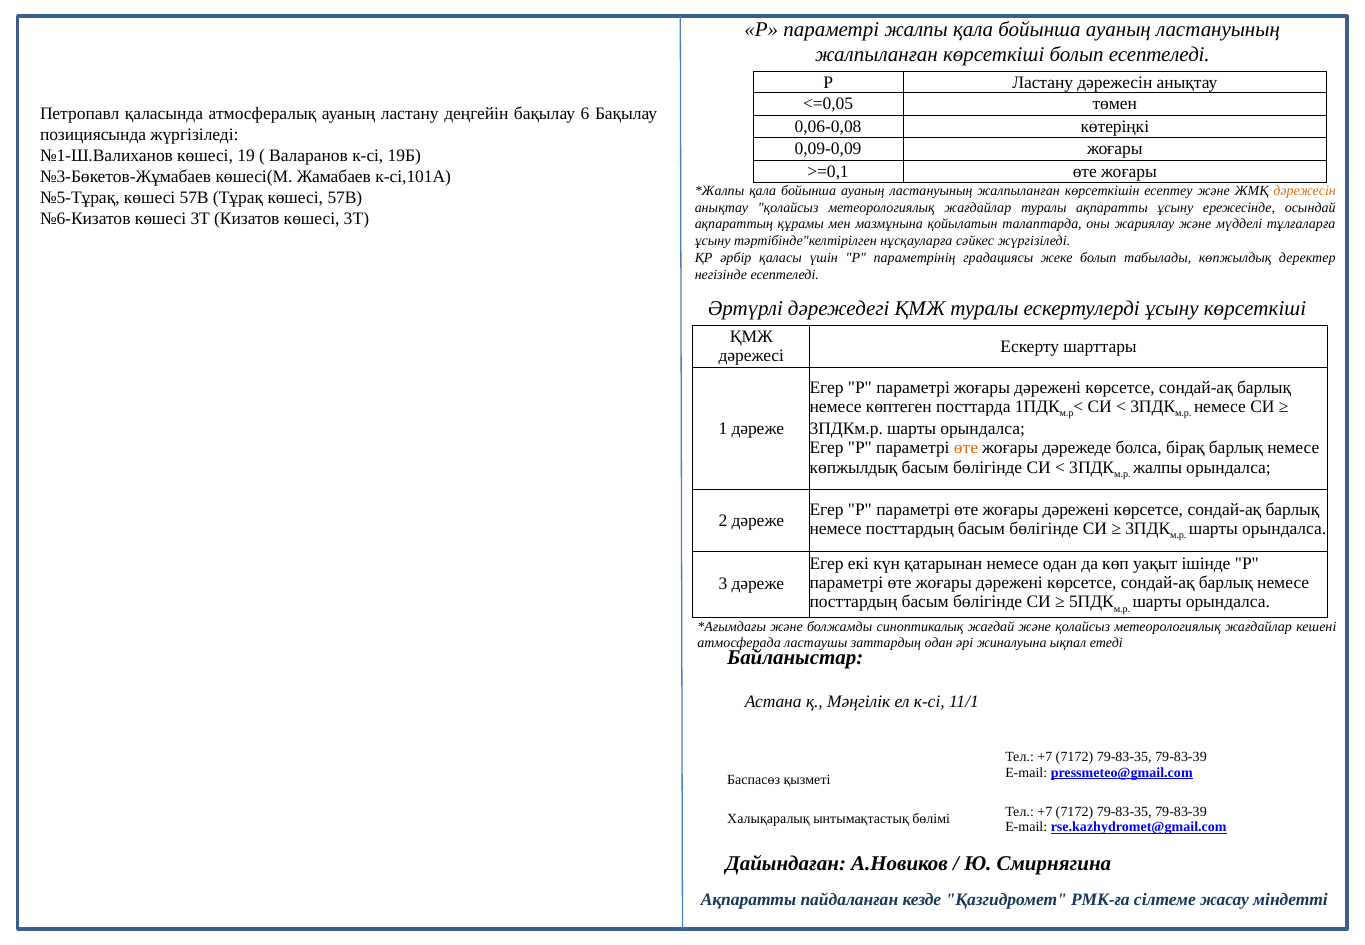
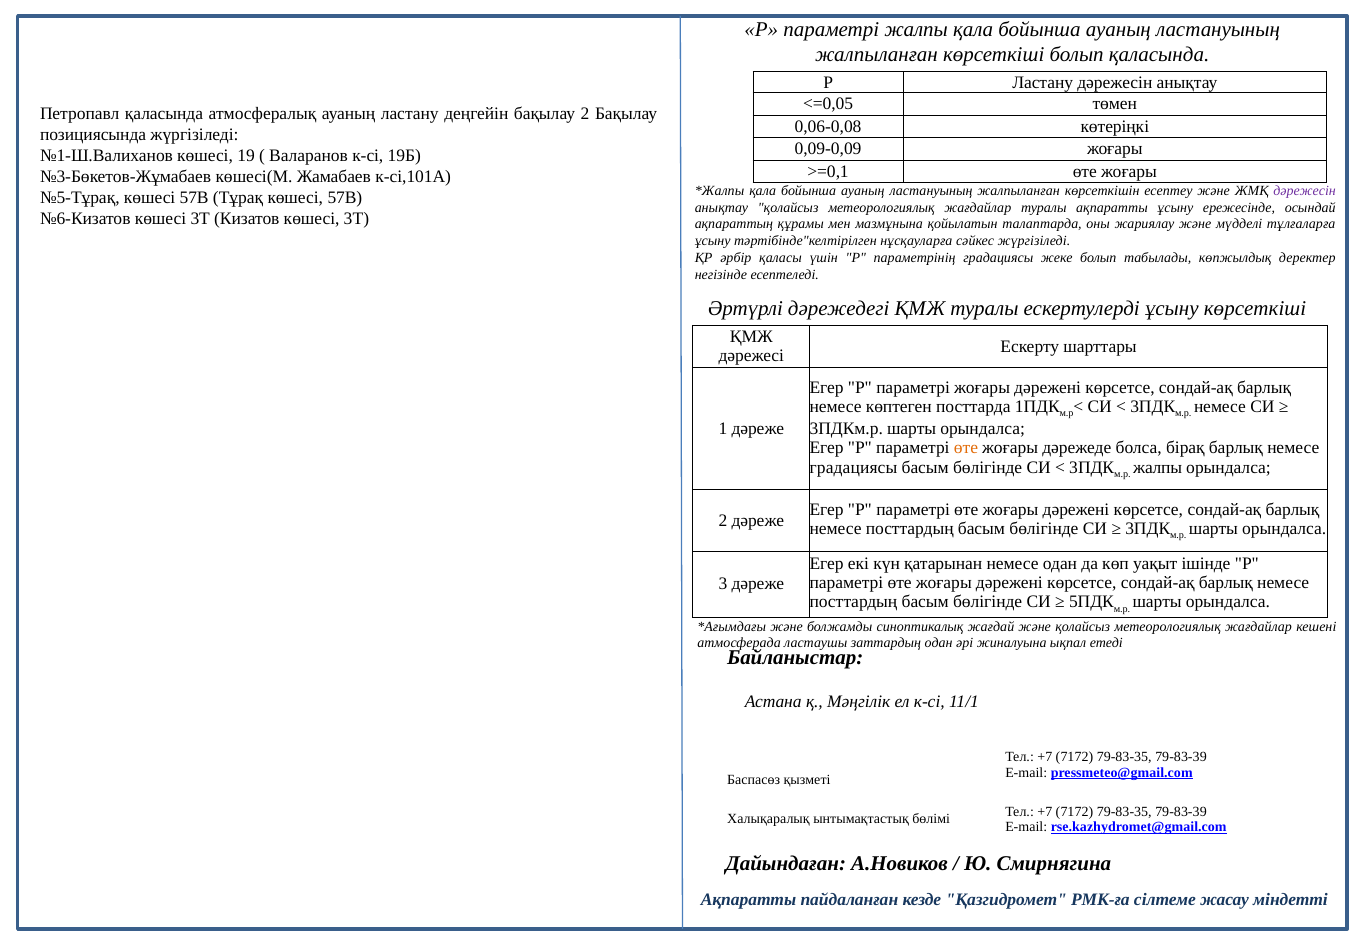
болып есептеледі: есептеледі -> қаласында (1159, 55)
бақылау 6: 6 -> 2 (585, 113)
дәрежесін colour: orange -> purple (1305, 191)
көпжылдық: көпжылдық -> градациясы (853, 467)
